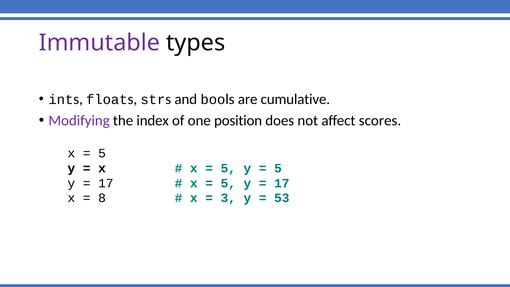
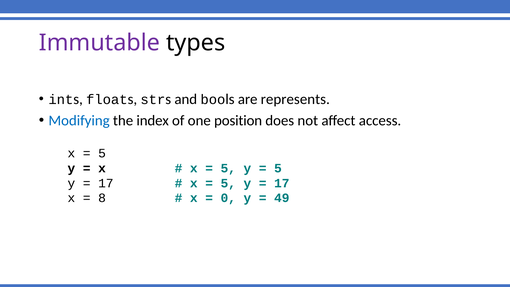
cumulative: cumulative -> represents (295, 99)
Modifying colour: purple -> blue (79, 121)
scores: scores -> access (380, 121)
3: 3 -> 0 (228, 198)
53: 53 -> 49 (282, 198)
